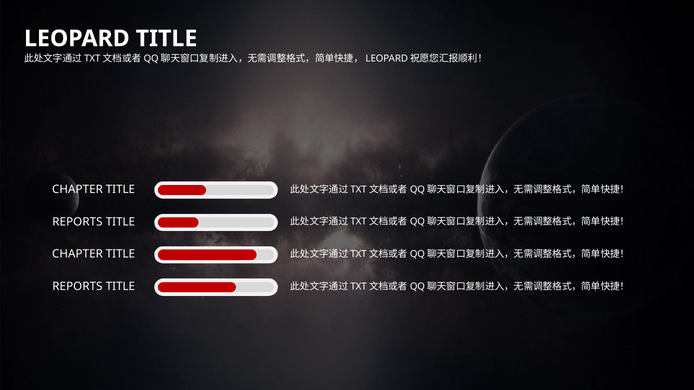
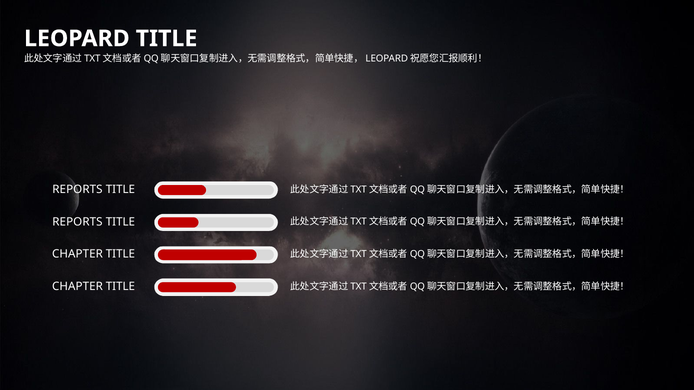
CHAPTER: CHAPTER -> REPORTS (77, 190)
REPORTS: REPORTS -> CHAPTER (77, 287)
